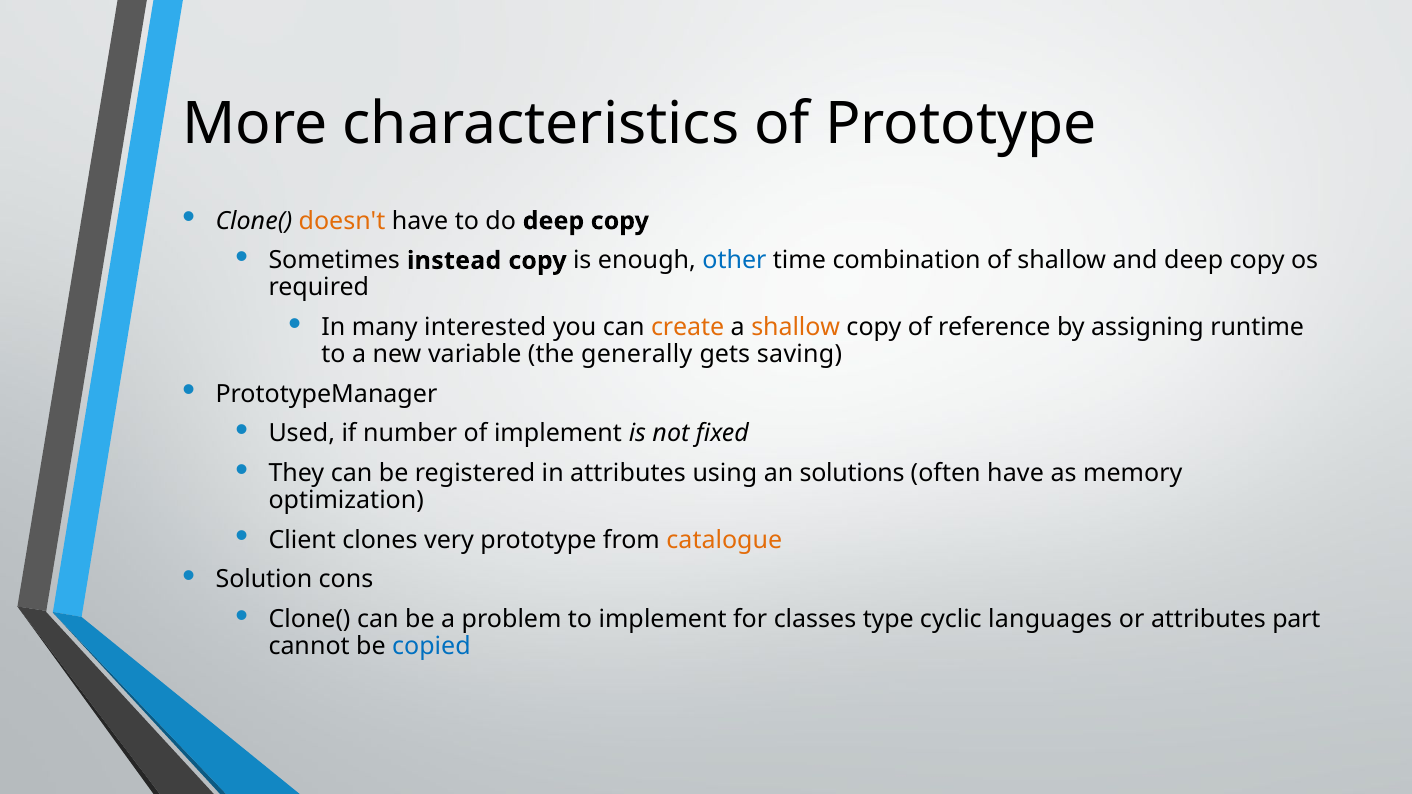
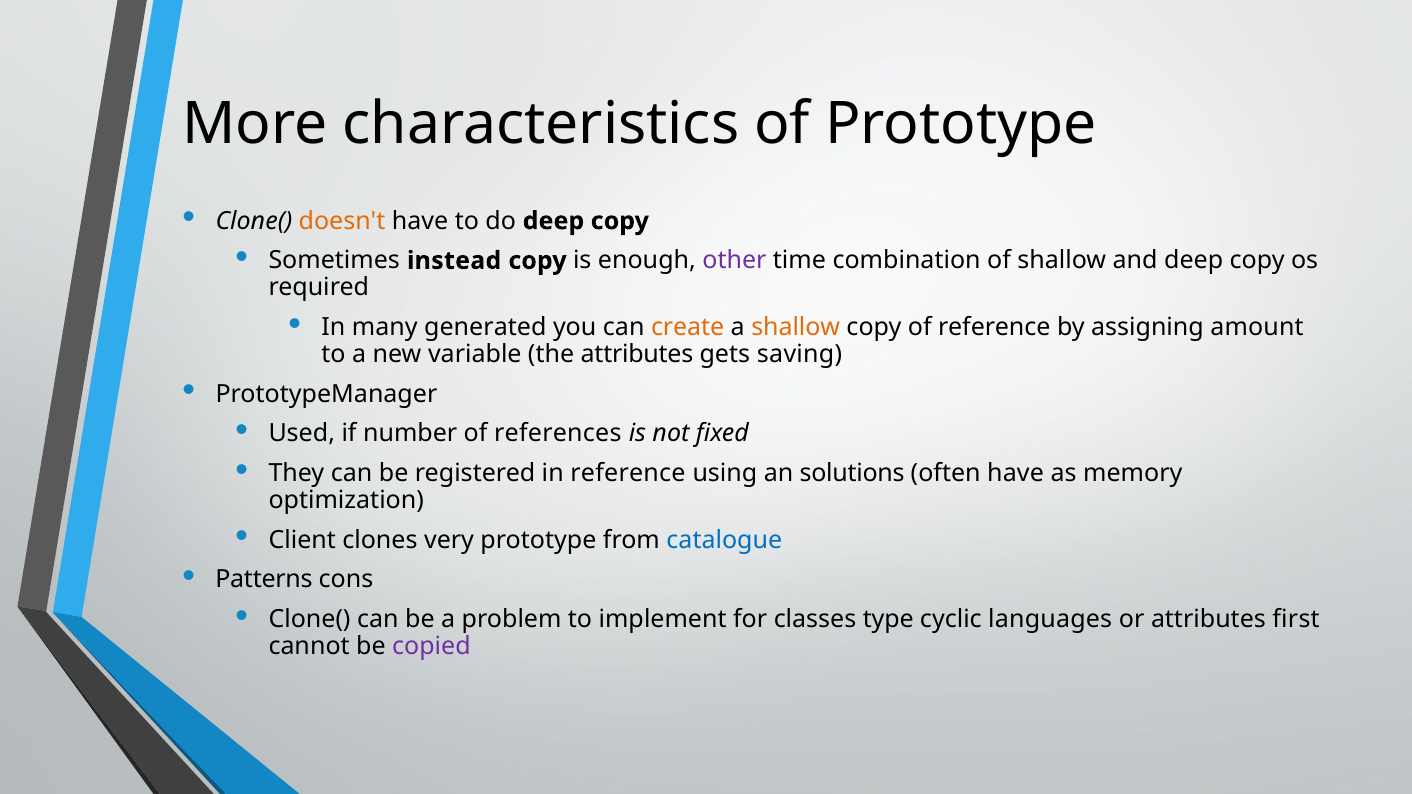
other colour: blue -> purple (734, 261)
interested: interested -> generated (485, 327)
runtime: runtime -> amount (1257, 327)
the generally: generally -> attributes (637, 354)
of implement: implement -> references (558, 434)
in attributes: attributes -> reference (628, 474)
catalogue colour: orange -> blue (724, 540)
Solution: Solution -> Patterns (264, 580)
part: part -> first (1296, 620)
copied colour: blue -> purple (431, 647)
